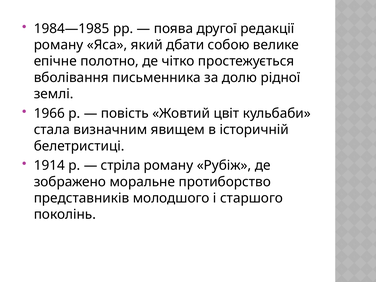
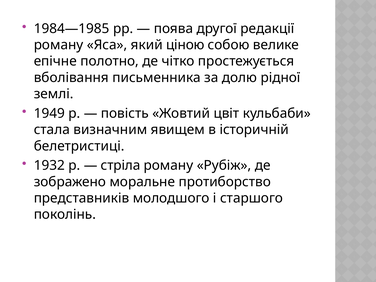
дбати: дбати -> ціною (185, 45)
1966: 1966 -> 1949 (49, 113)
1914: 1914 -> 1932 (49, 166)
